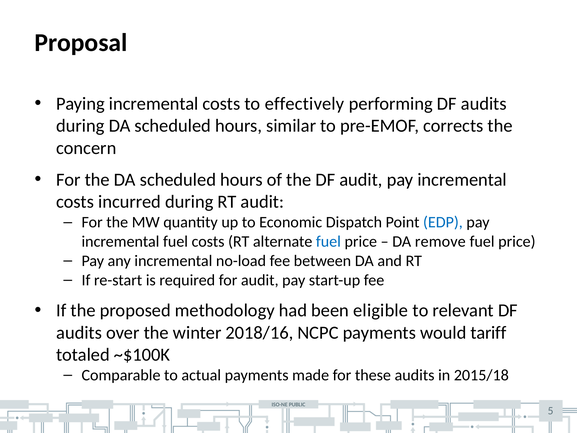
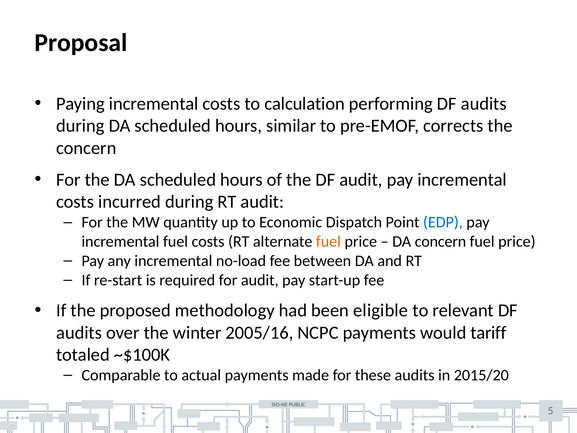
effectively: effectively -> calculation (305, 104)
fuel colour: blue -> orange (328, 241)
DA remove: remove -> concern (440, 241)
2018/16: 2018/16 -> 2005/16 (259, 332)
2015/18: 2015/18 -> 2015/20 (481, 375)
